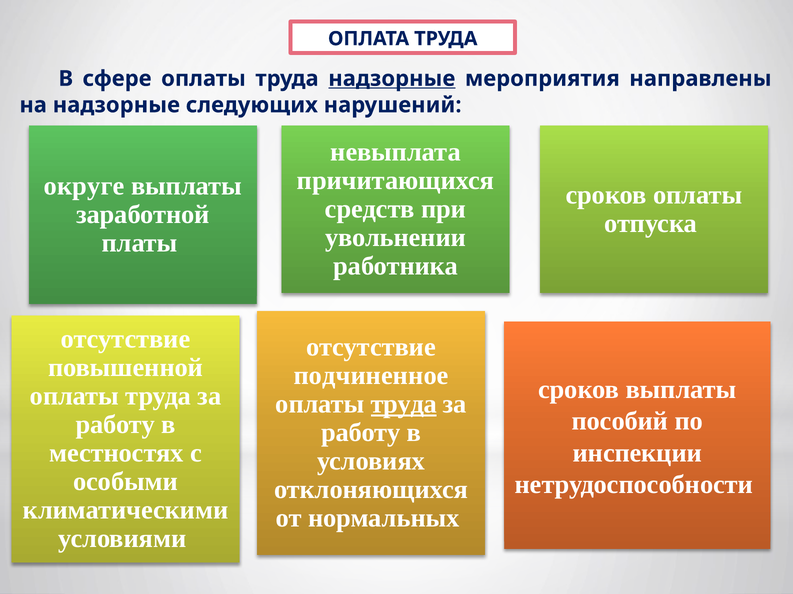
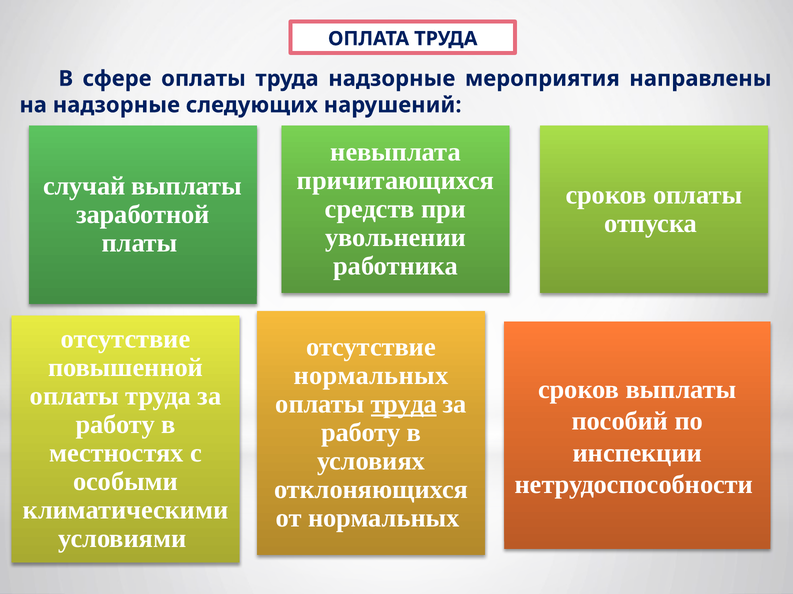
надзорные underline: present -> none (392, 79)
округе: округе -> случай (84, 186)
подчиненное: подчиненное -> нормальных (371, 376)
